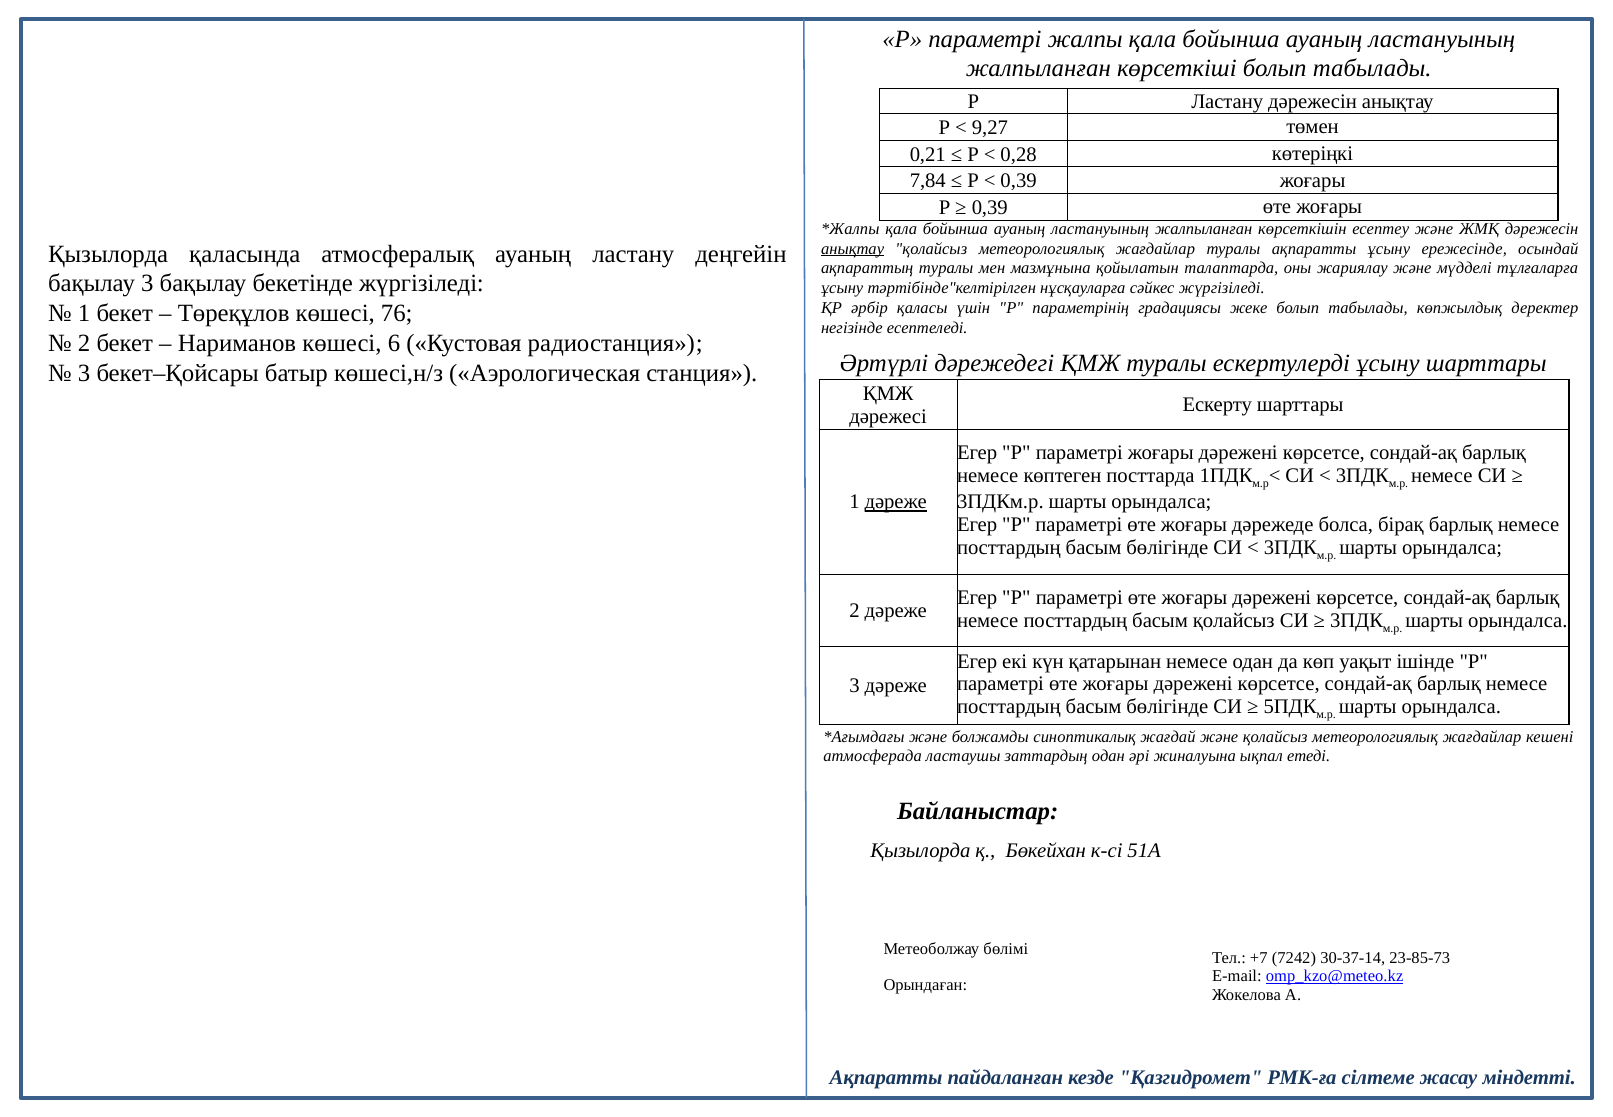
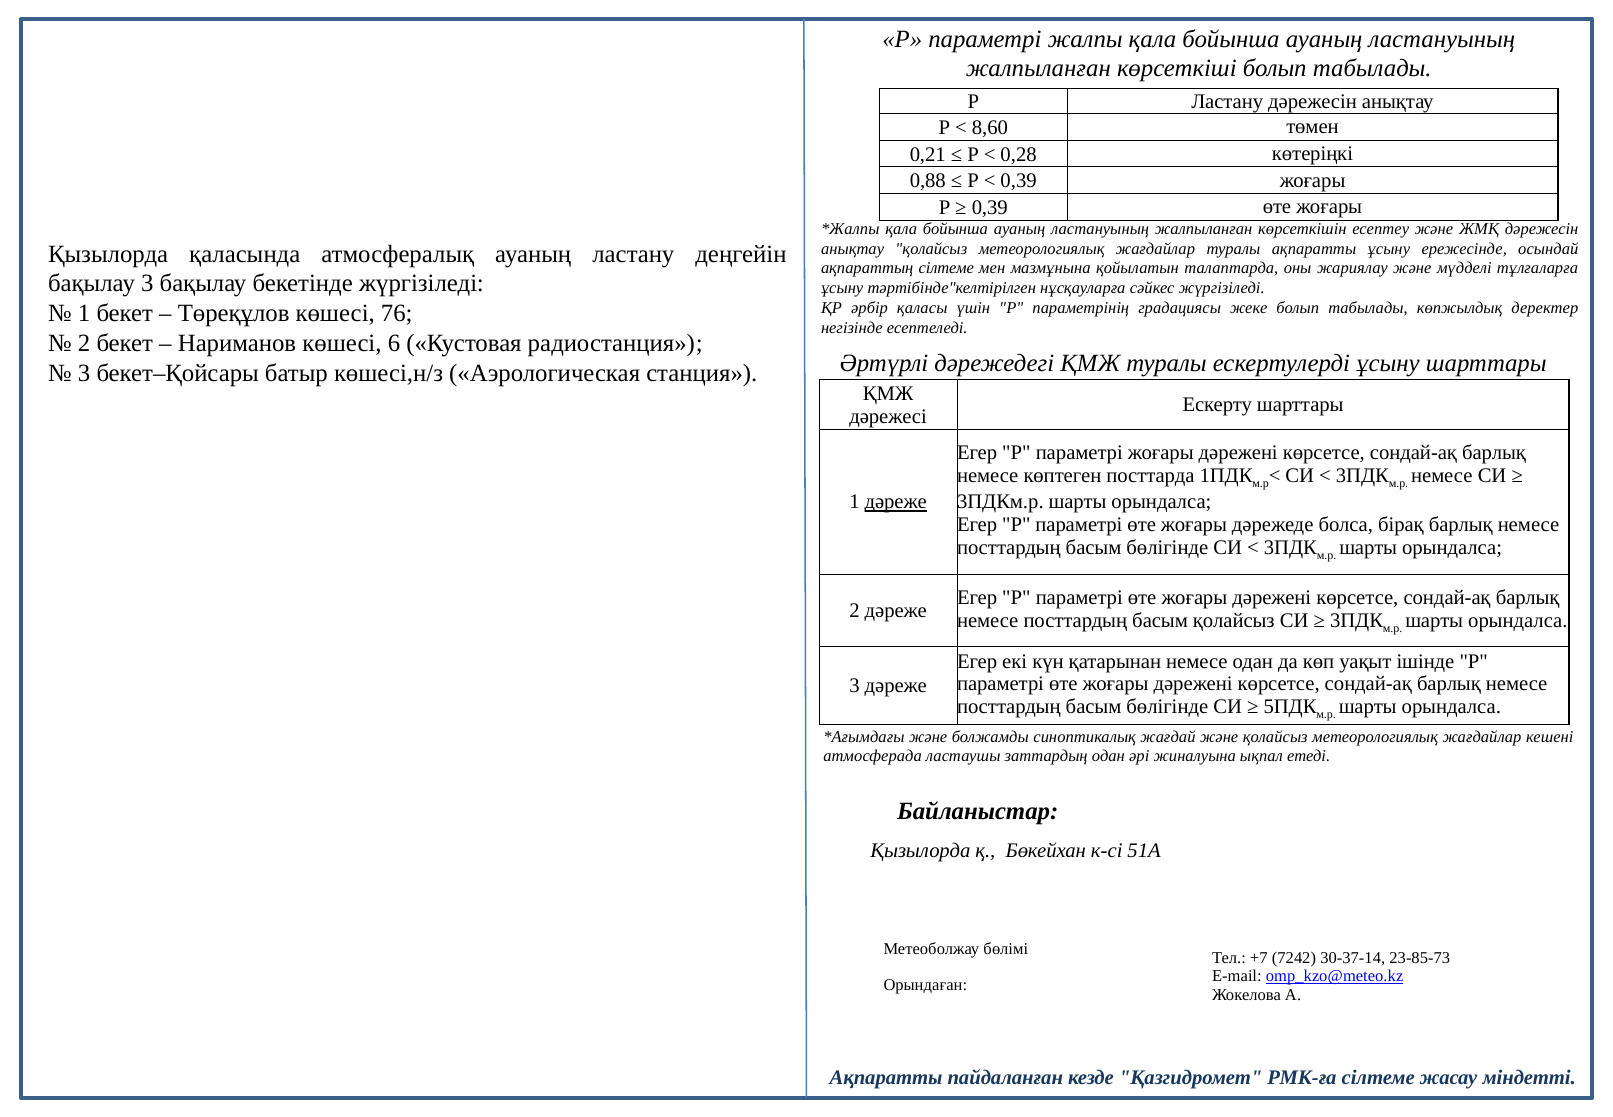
9,27: 9,27 -> 8,60 (990, 128)
7,84: 7,84 -> 0,88 (928, 181)
анықтау underline: present -> none (853, 248)
ақпараттың туралы: туралы -> сілтеме (946, 268)
